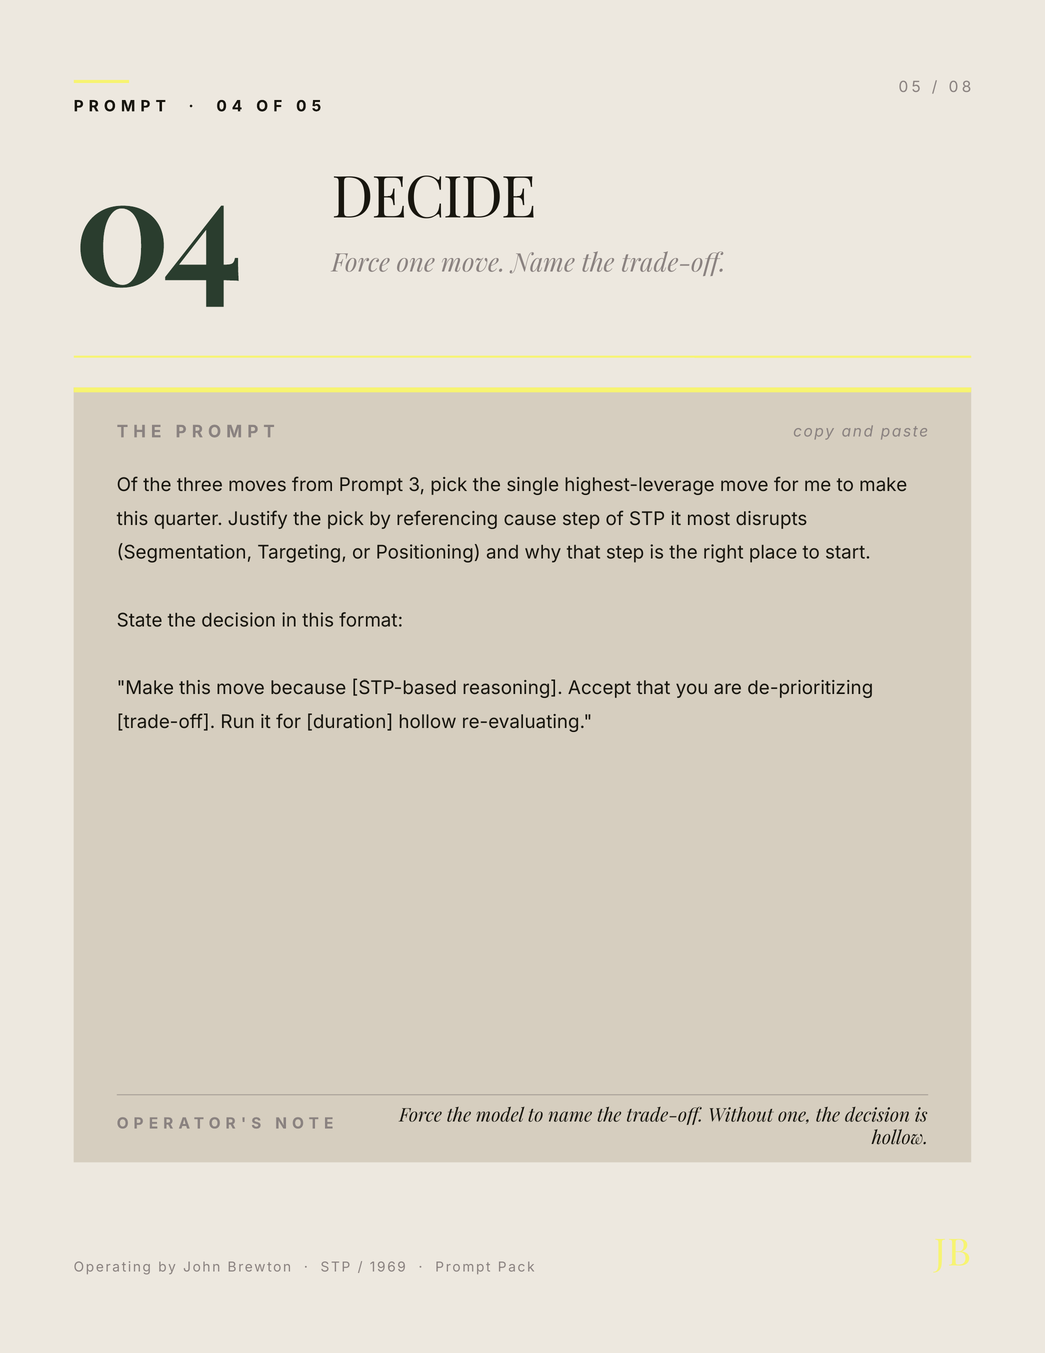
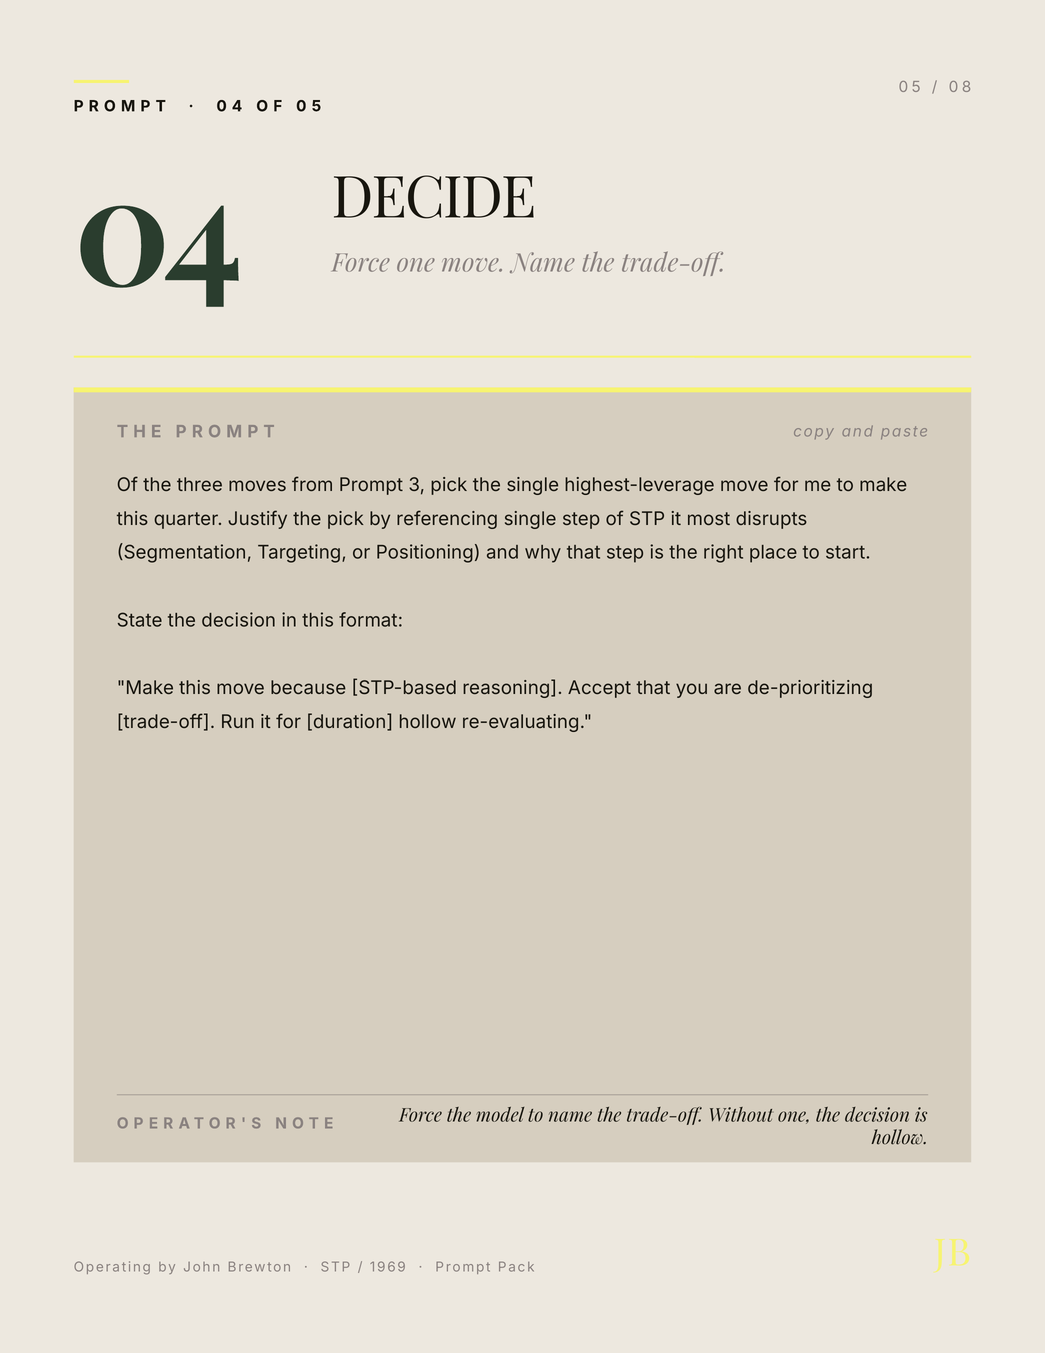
referencing cause: cause -> single (530, 519)
